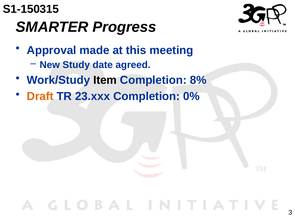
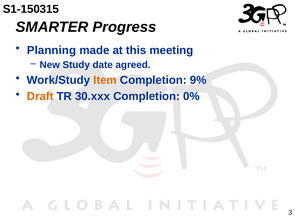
Approval: Approval -> Planning (51, 50)
Item colour: black -> orange (105, 80)
8%: 8% -> 9% (198, 80)
23.xxx: 23.xxx -> 30.xxx (93, 96)
